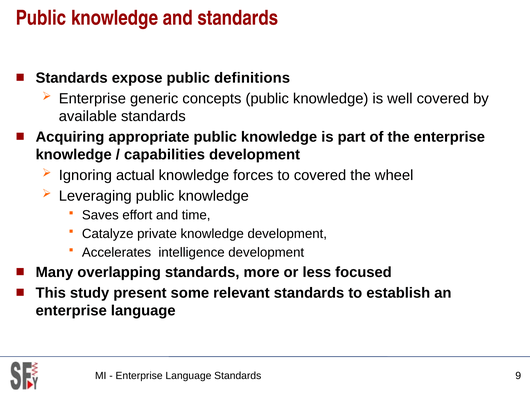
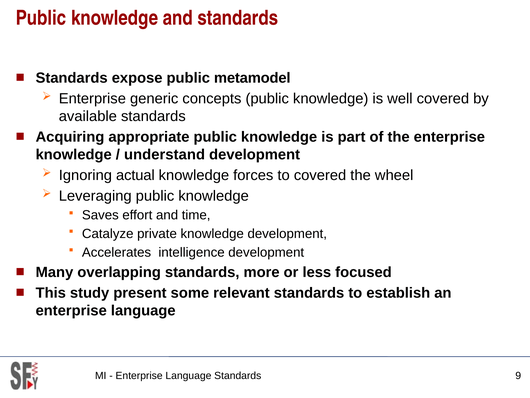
definitions: definitions -> metamodel (252, 78)
capabilities: capabilities -> understand (165, 154)
